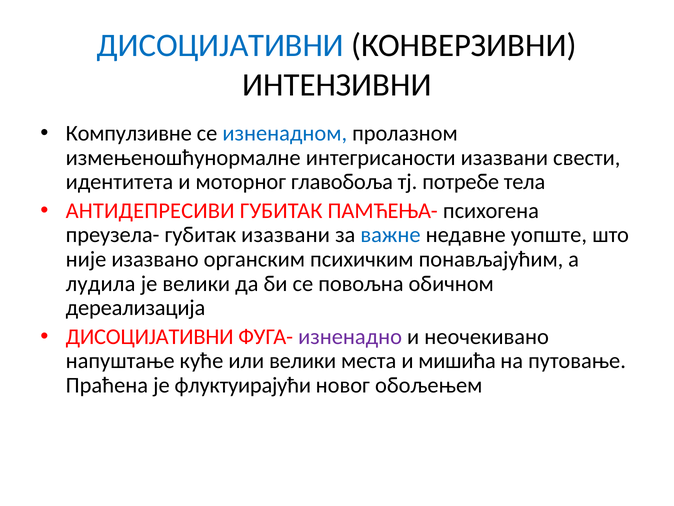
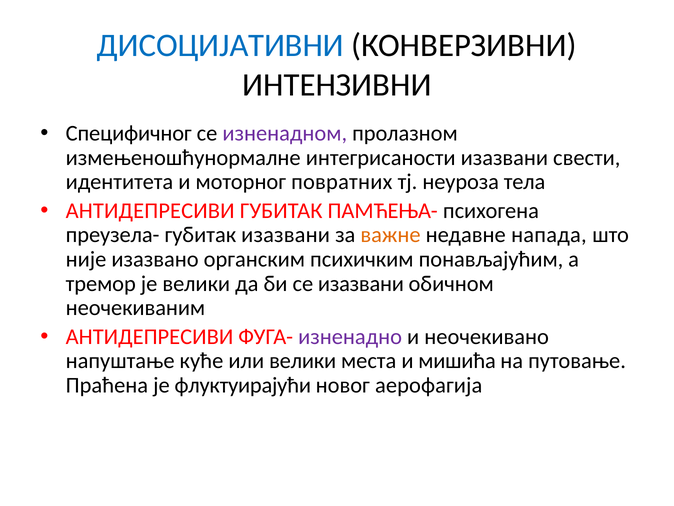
Компулзивне: Компулзивне -> Специфичног (129, 133)
изненадном colour: blue -> purple (285, 133)
главобоља: главобоља -> повратних (342, 182)
потребе: потребе -> неуроза (461, 182)
важне colour: blue -> orange (390, 235)
уопште: уопште -> напада (549, 235)
лудила: лудила -> тремор (101, 283)
се повољна: повољна -> изазвани (361, 283)
дереализација: дереализација -> неочекиваним (135, 308)
ДИСОЦИЈАТИВНИ: ДИСОЦИЈАТИВНИ -> АНТИДЕПРЕСИВИ (150, 336)
обољењем: обољењем -> аерофагија (429, 385)
